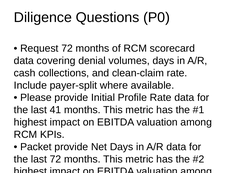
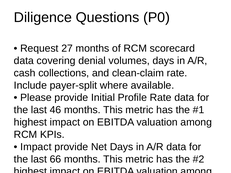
Request 72: 72 -> 27 (67, 48)
41: 41 -> 46 (55, 110)
Packet: Packet -> Impact (36, 147)
last 72: 72 -> 66 (55, 159)
